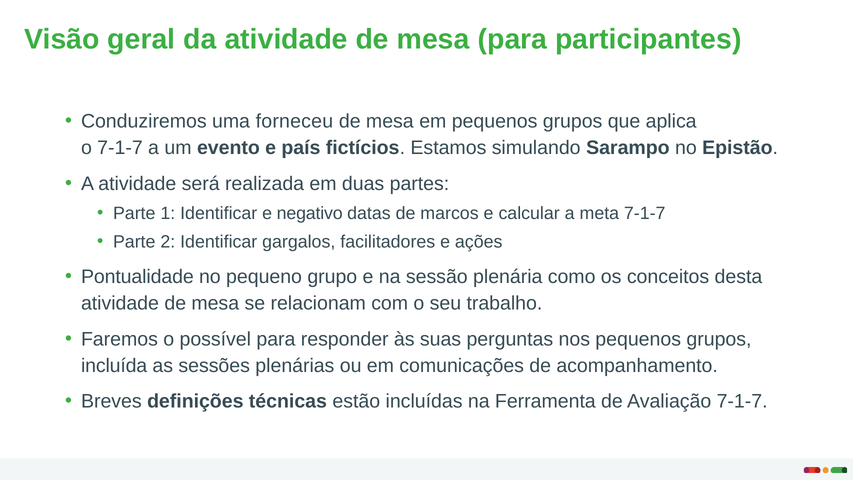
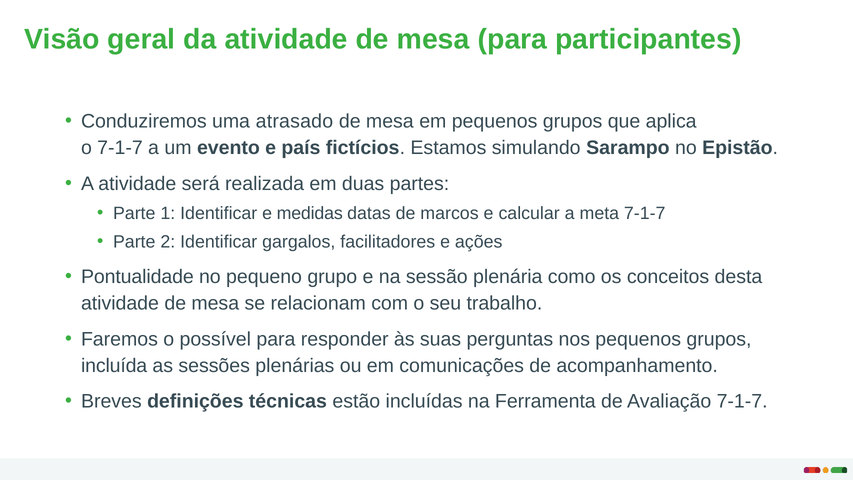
forneceu: forneceu -> atrasado (294, 121)
negativo: negativo -> medidas (310, 213)
